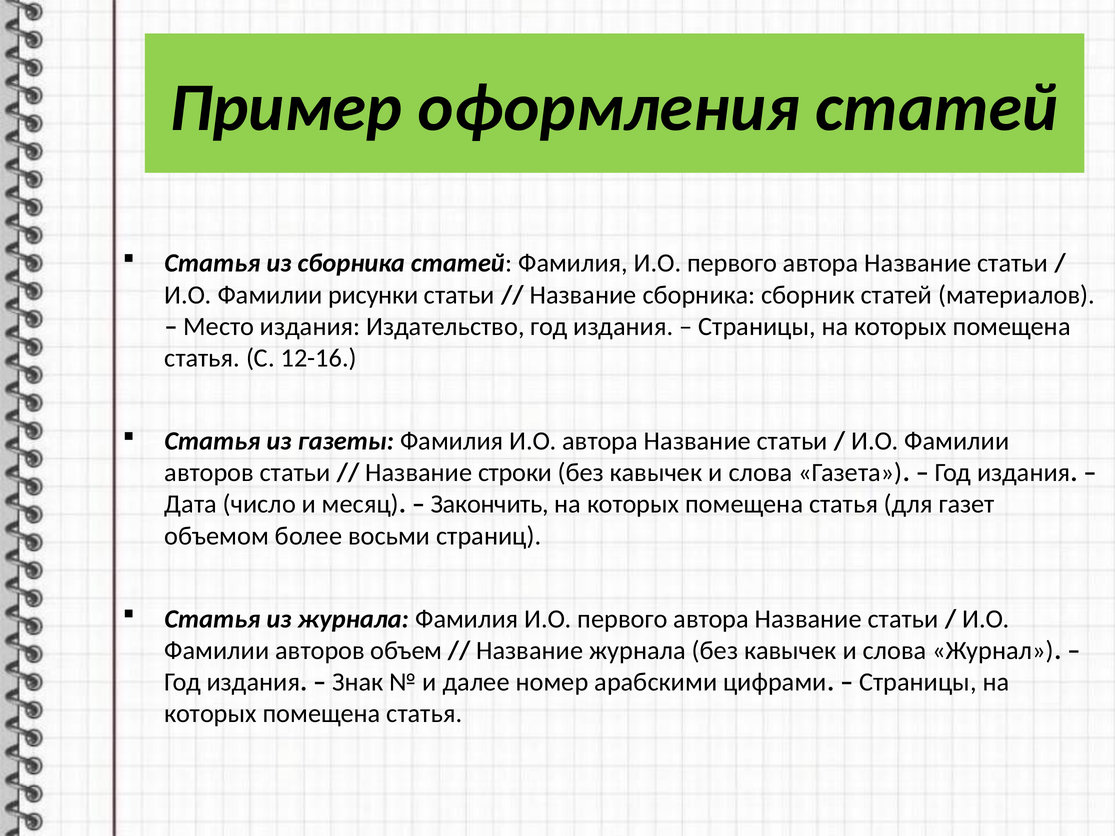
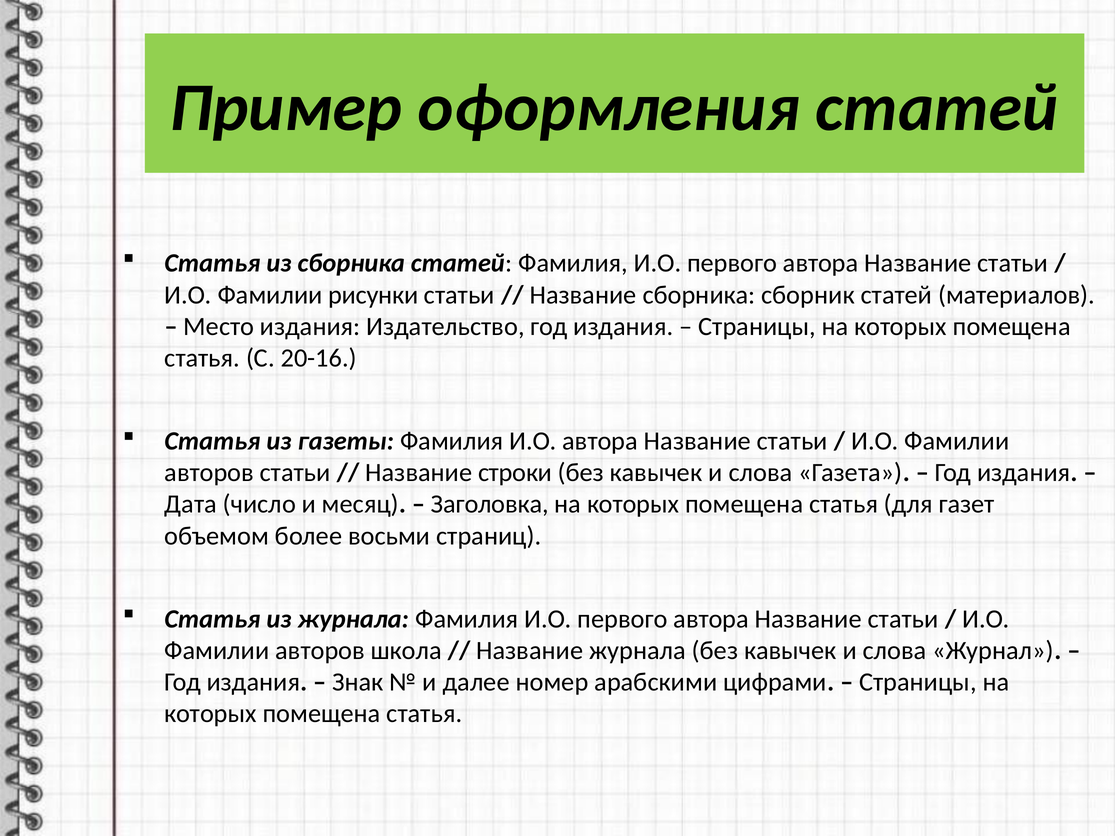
12-16: 12-16 -> 20-16 (319, 358)
Закончить: Закончить -> Заголовка (490, 504)
объем: объем -> школа (406, 651)
